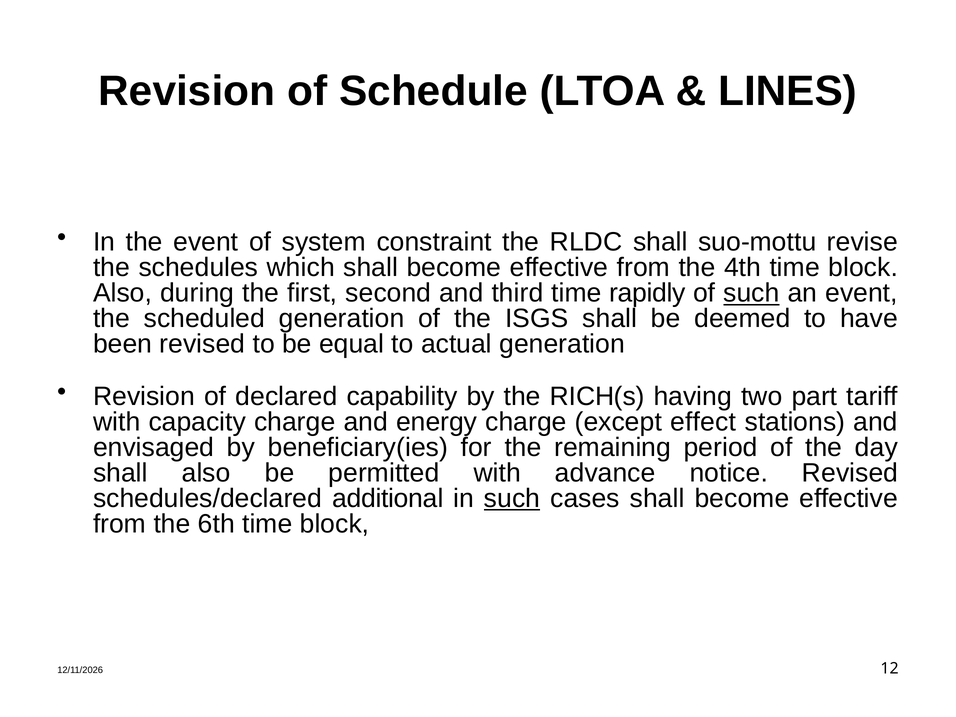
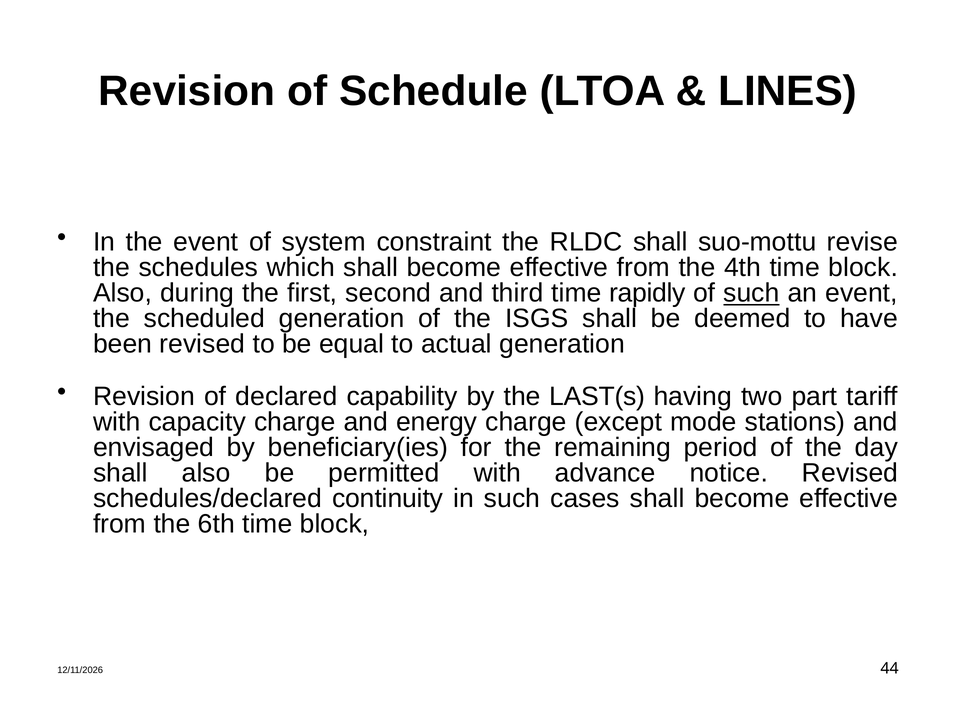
RICH(s: RICH(s -> LAST(s (597, 396)
effect: effect -> mode (703, 422)
additional: additional -> continuity (388, 498)
such underline: present -> none (512, 498)
12: 12 -> 44 (890, 668)
